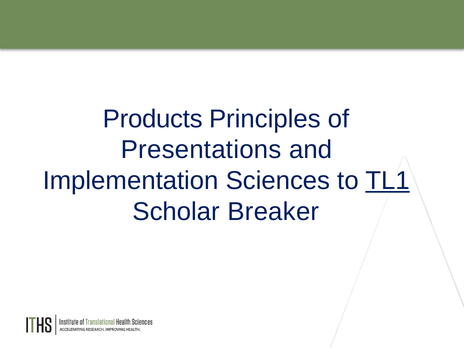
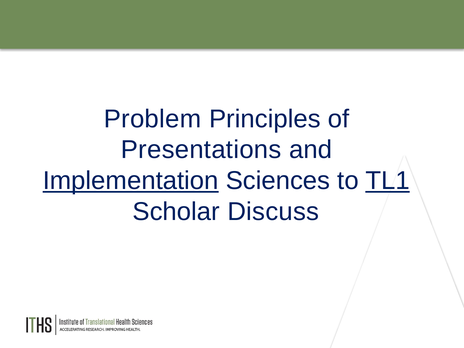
Products: Products -> Problem (152, 119)
Implementation underline: none -> present (131, 181)
Breaker: Breaker -> Discuss (273, 212)
